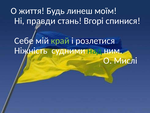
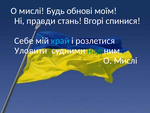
життя: життя -> мислі (32, 11)
линеш: линеш -> обнові (80, 11)
край colour: light green -> light blue (60, 41)
Ніжність: Ніжність -> Уловити (31, 50)
